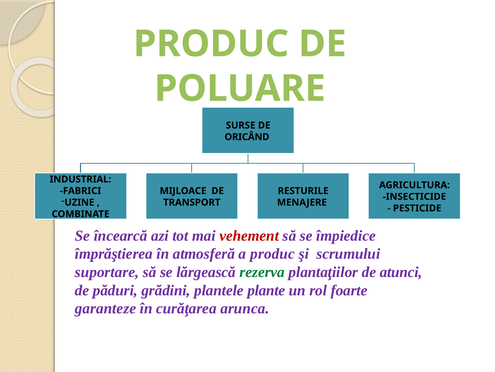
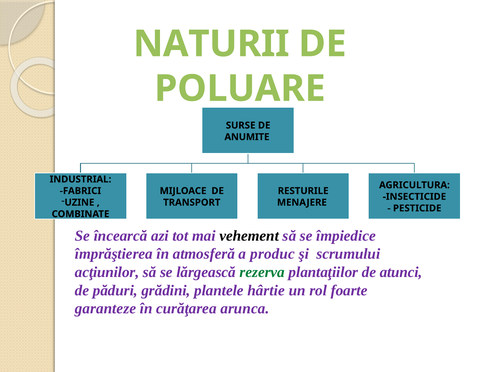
PRODUC: PRODUC -> NATURII (211, 44)
ORICÂND: ORICÂND -> ANUMITE (247, 137)
vehement colour: red -> black (249, 235)
suportare: suportare -> acţiunilor (107, 272)
plante: plante -> hârtie (266, 290)
